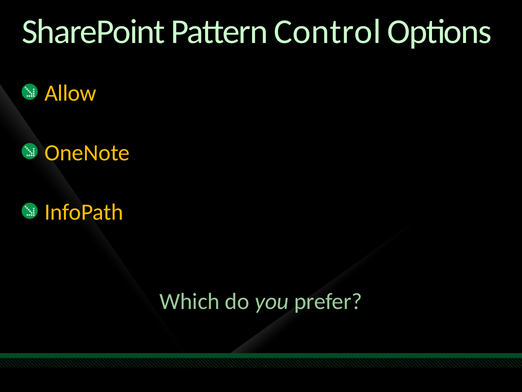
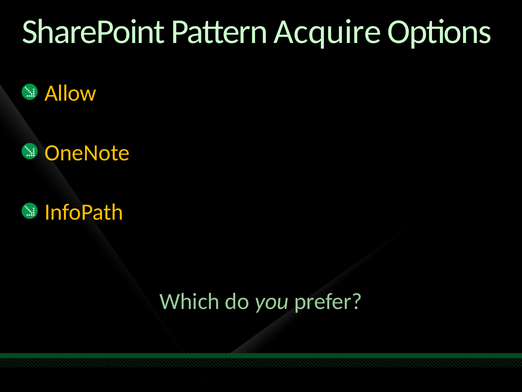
Control: Control -> Acquire (328, 32)
